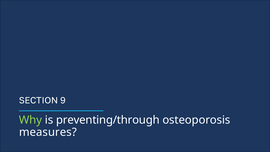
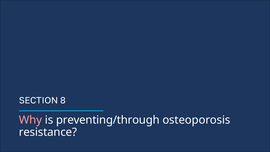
9: 9 -> 8 (63, 100)
Why colour: light green -> pink (30, 120)
measures: measures -> resistance (48, 132)
